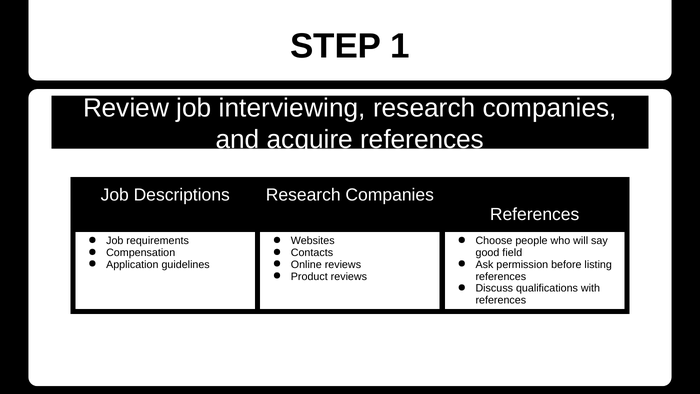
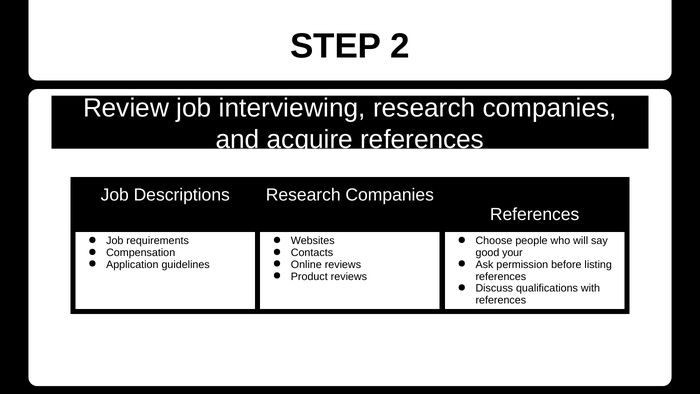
1: 1 -> 2 (400, 46)
field: field -> your (512, 253)
